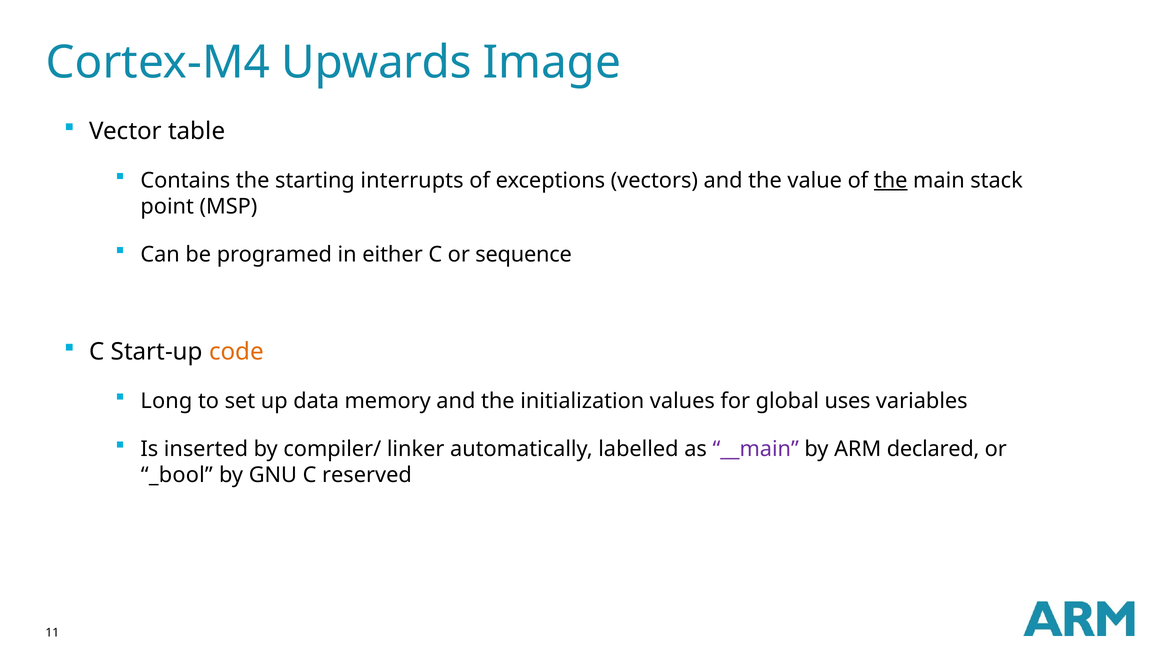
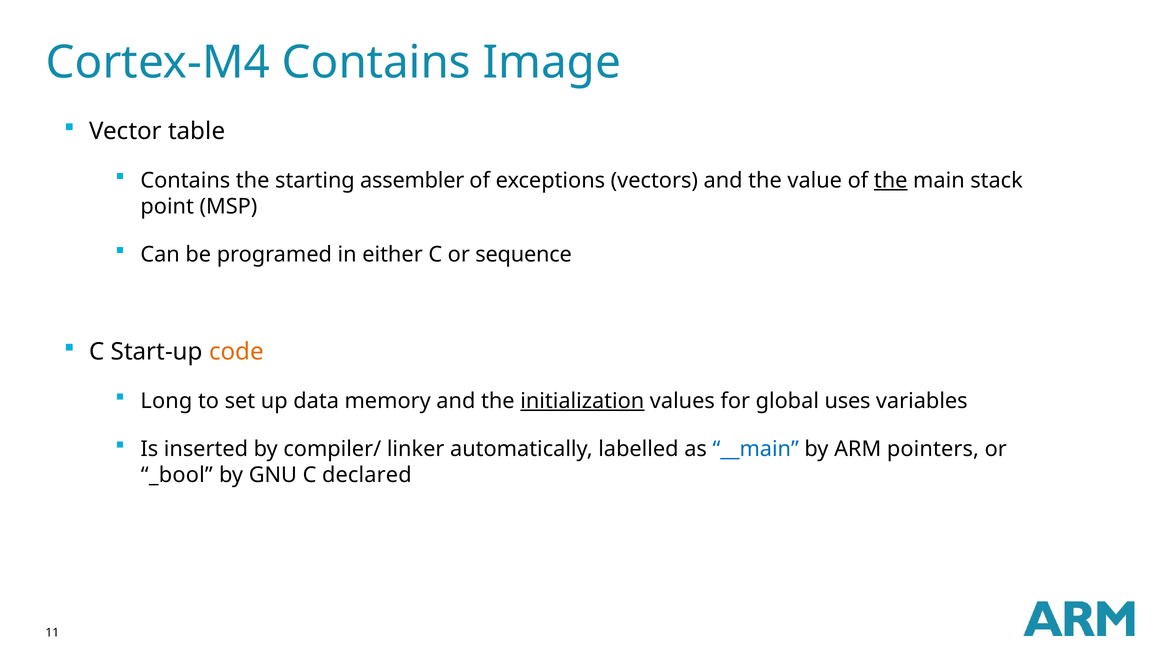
Cortex-M4 Upwards: Upwards -> Contains (376, 63)
interrupts: interrupts -> assembler (412, 180)
initialization underline: none -> present (582, 401)
__main colour: purple -> blue (756, 449)
declared: declared -> pointers (933, 449)
reserved: reserved -> declared (367, 475)
